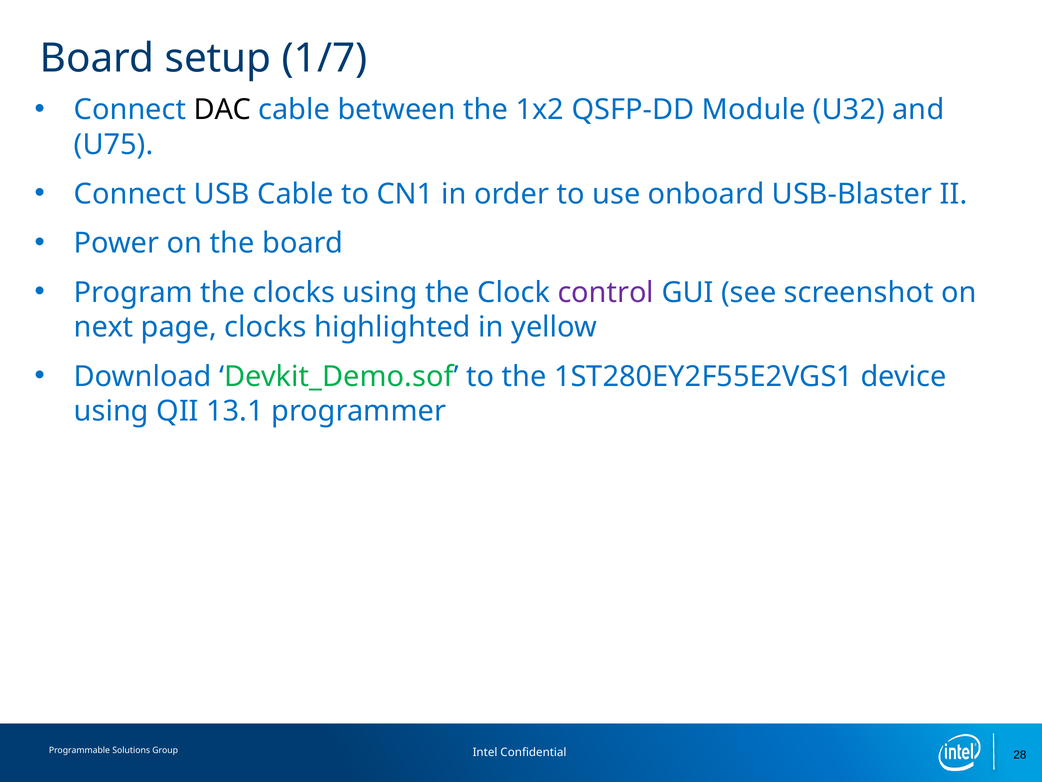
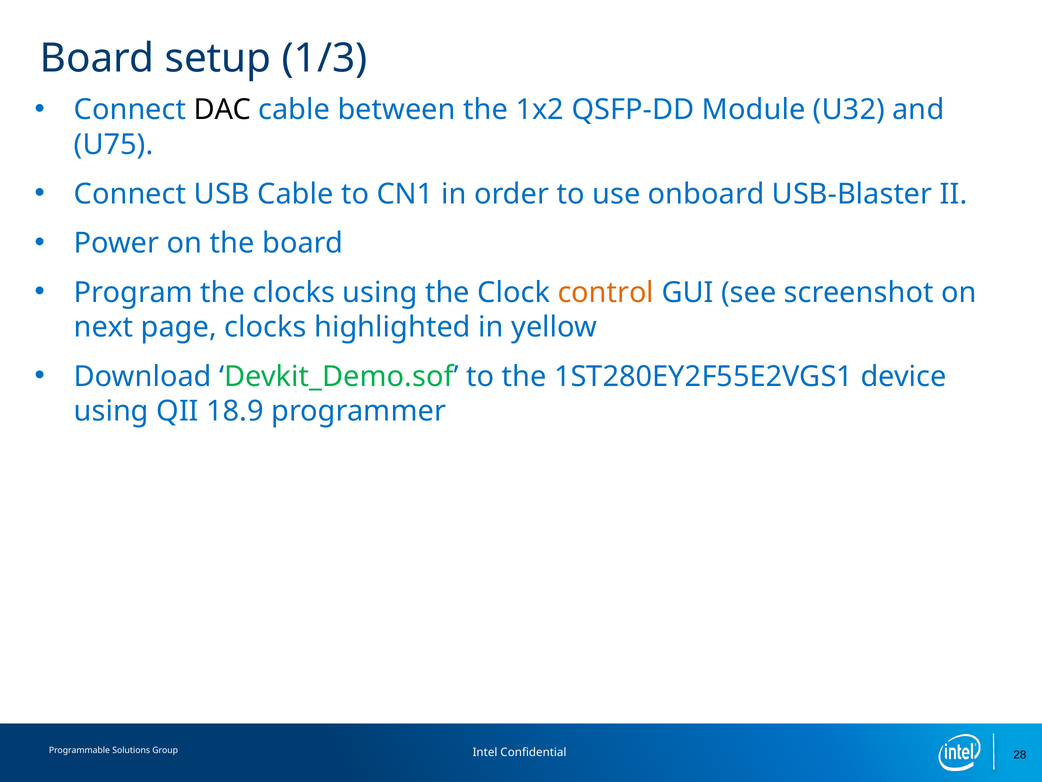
1/7: 1/7 -> 1/3 (325, 58)
control colour: purple -> orange (606, 292)
13.1: 13.1 -> 18.9 (235, 411)
